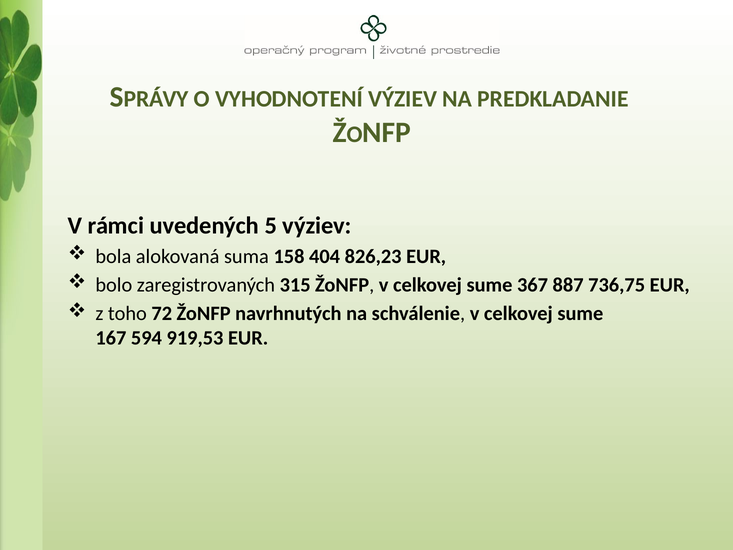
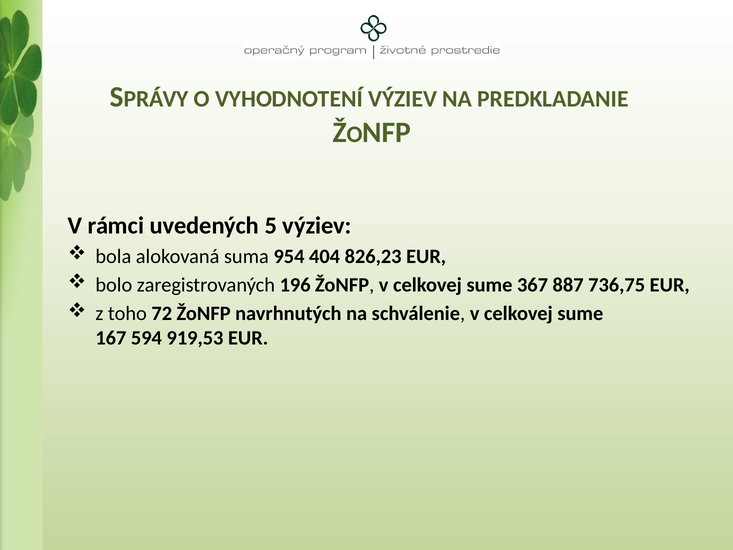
158: 158 -> 954 (289, 256)
315: 315 -> 196 (295, 285)
